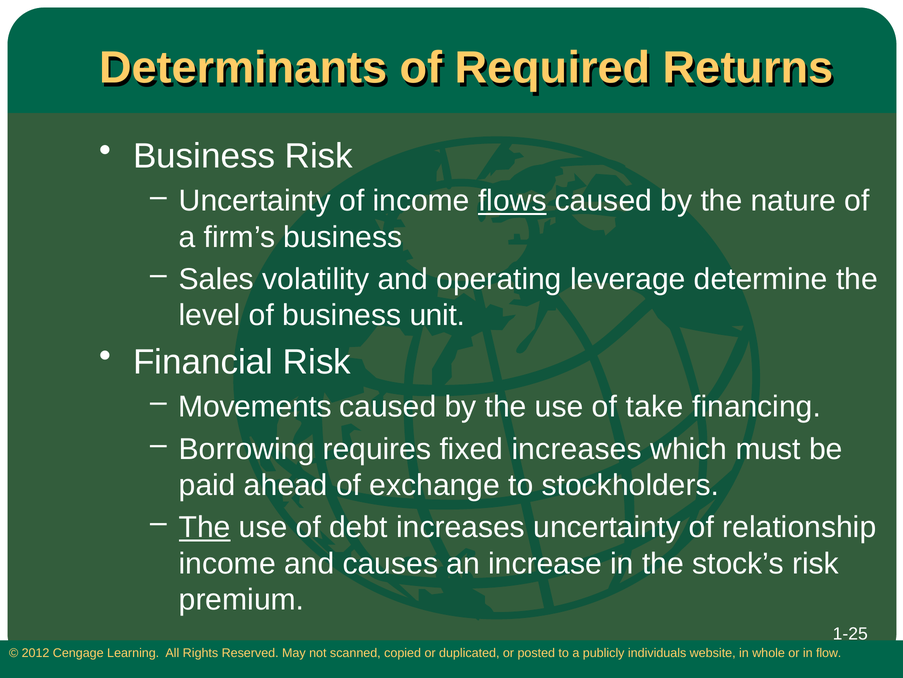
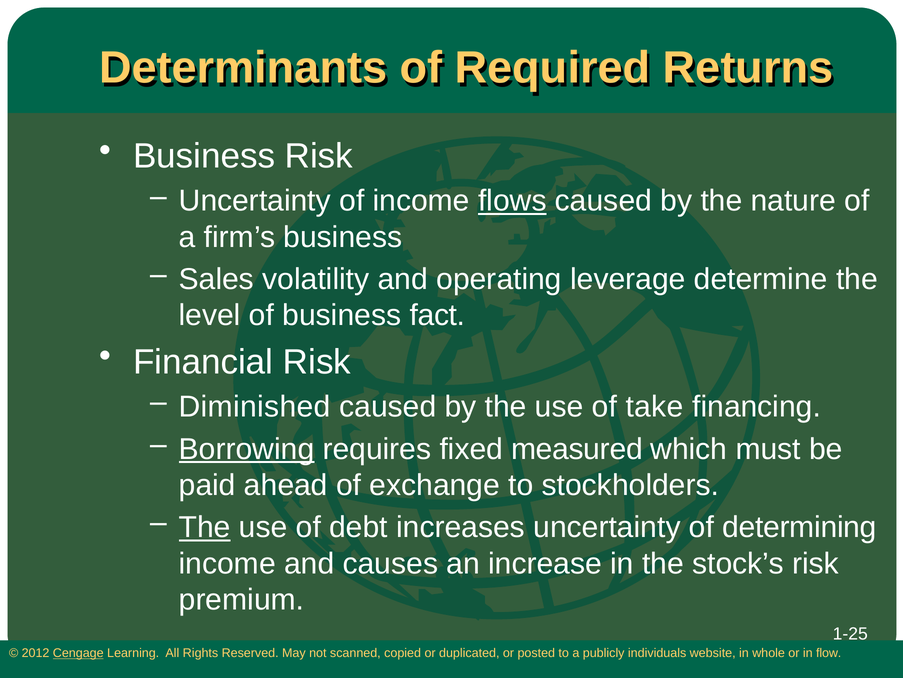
unit: unit -> fact (437, 315)
Movements: Movements -> Diminished (255, 406)
Borrowing underline: none -> present (247, 449)
fixed increases: increases -> measured (577, 449)
relationship: relationship -> determining (799, 527)
Cengage underline: none -> present (78, 653)
